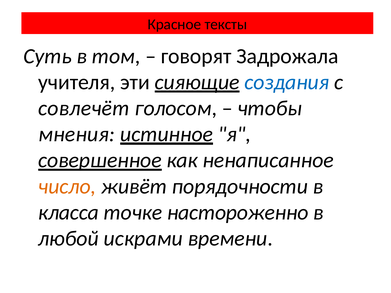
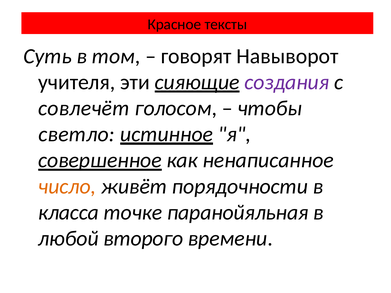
Задрожала: Задрожала -> Навыворот (287, 56)
создания colour: blue -> purple (287, 82)
мнения: мнения -> светло (77, 134)
настороженно: настороженно -> паранойяльная (238, 213)
искрами: искрами -> второго (143, 239)
